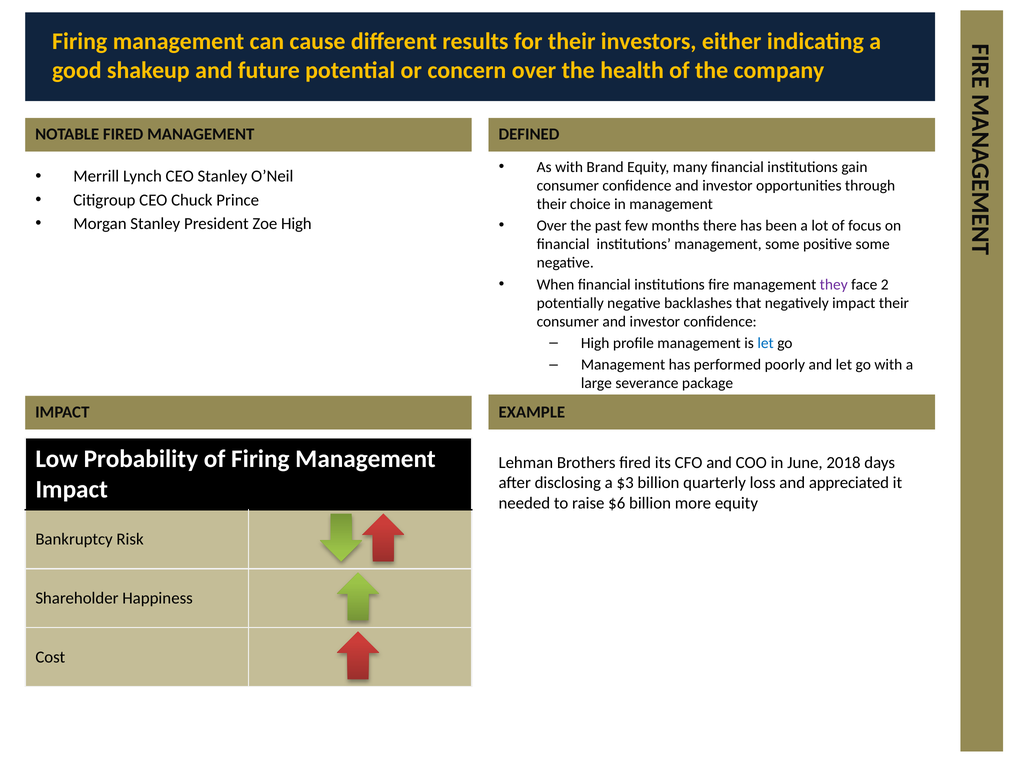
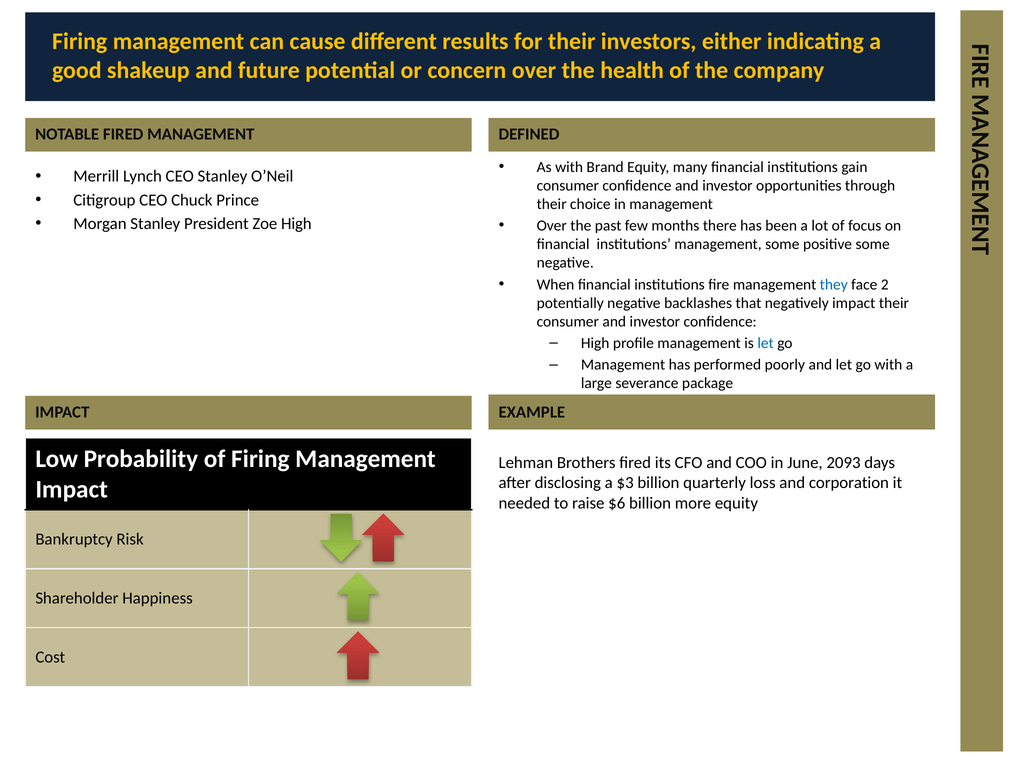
they colour: purple -> blue (834, 285)
2018: 2018 -> 2093 (844, 463)
appreciated: appreciated -> corporation (849, 483)
